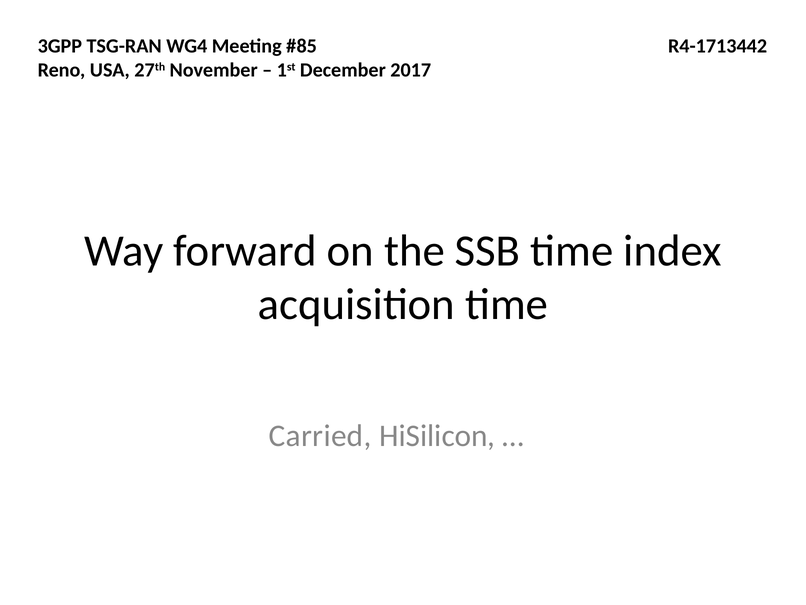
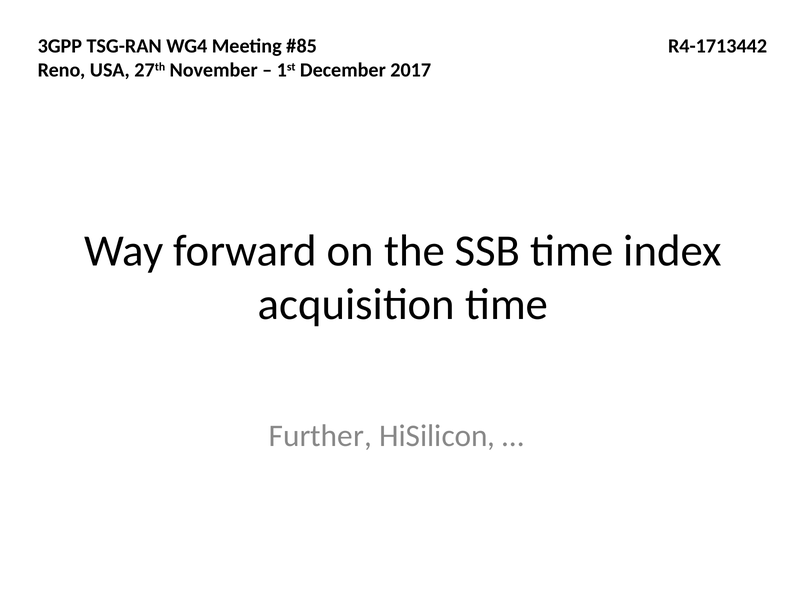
Carried: Carried -> Further (320, 435)
